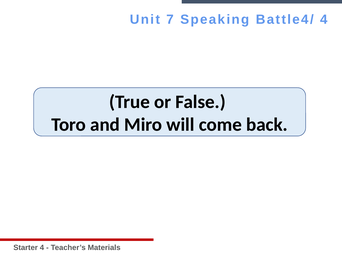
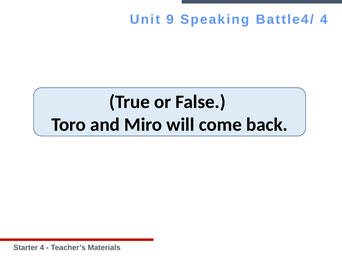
7: 7 -> 9 (170, 20)
